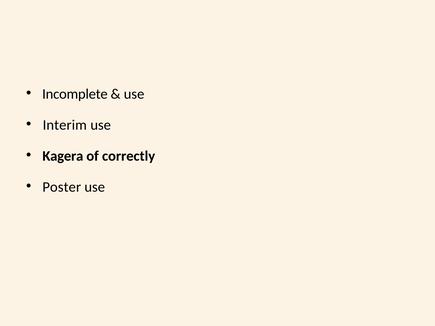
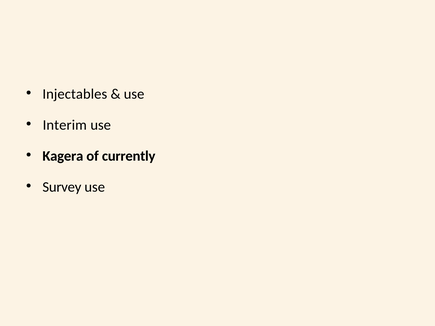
Incomplete: Incomplete -> Injectables (75, 94)
correctly: correctly -> currently (129, 156)
Poster: Poster -> Survey (62, 187)
